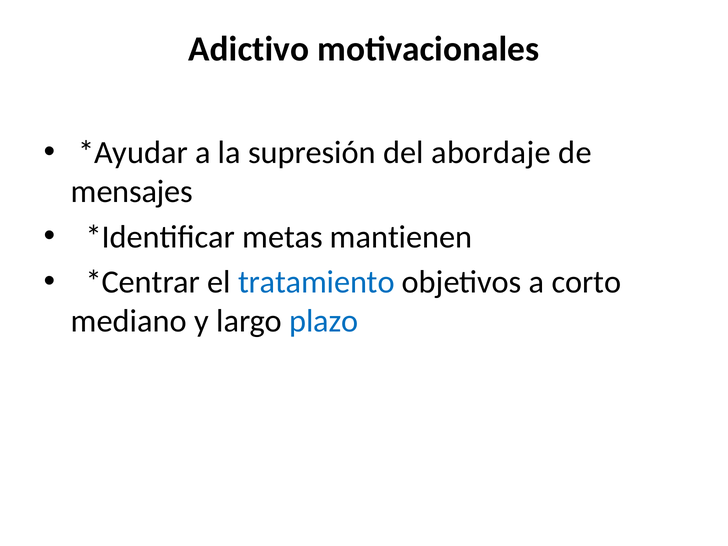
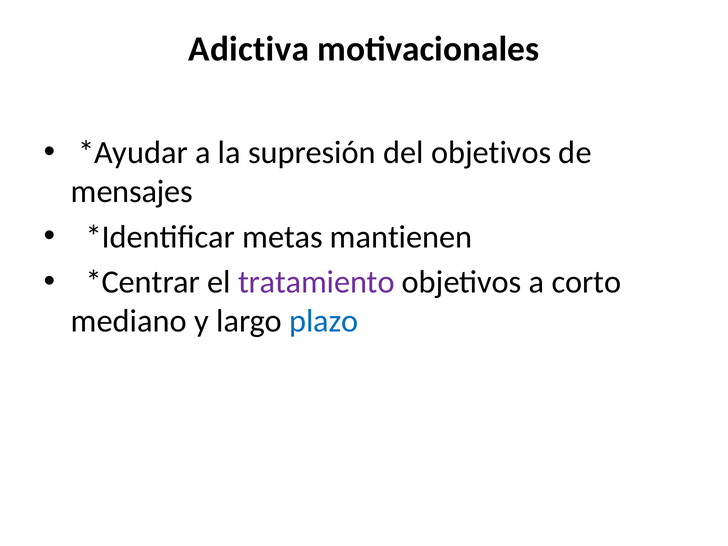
Adictivo: Adictivo -> Adictiva (249, 49)
del abordaje: abordaje -> objetivos (491, 153)
tratamiento colour: blue -> purple (316, 282)
